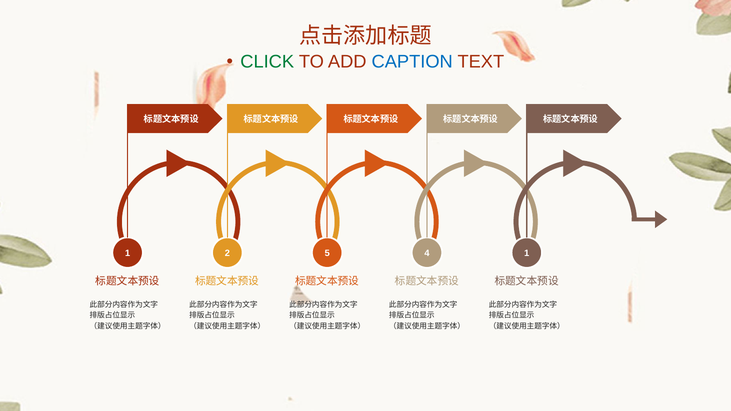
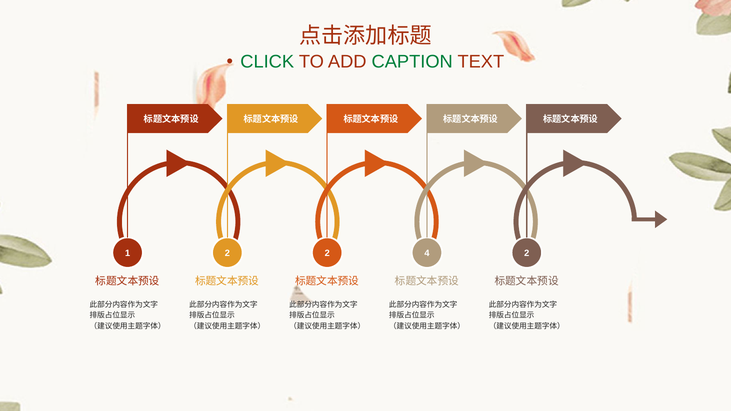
CAPTION colour: blue -> green (412, 62)
2 5: 5 -> 2 (327, 253)
4 1: 1 -> 2 (527, 253)
